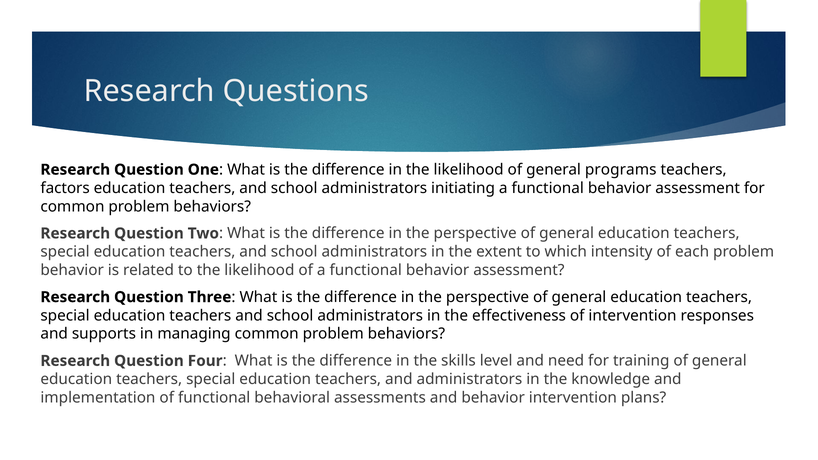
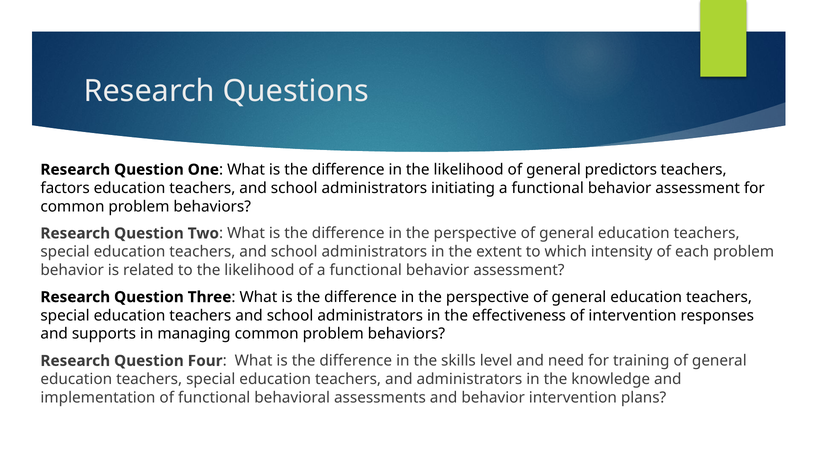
programs: programs -> predictors (621, 170)
